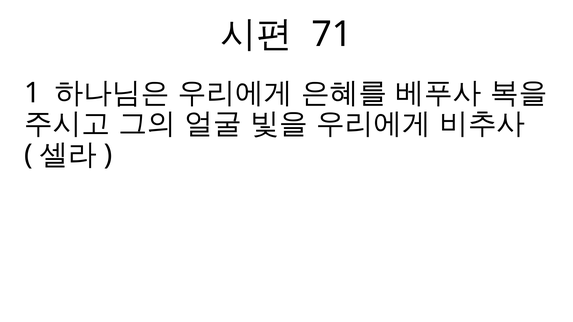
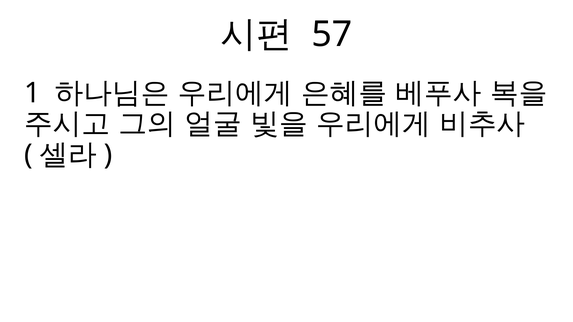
71: 71 -> 57 (332, 35)
